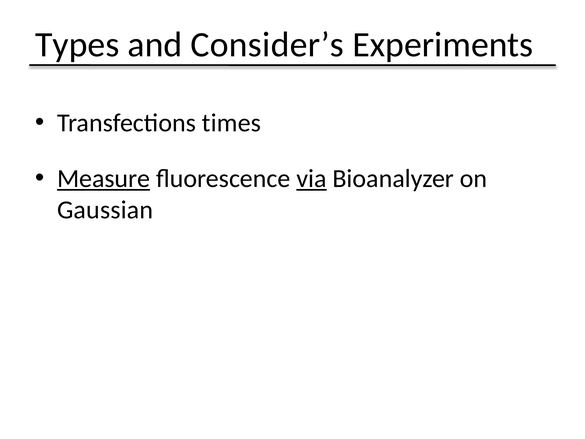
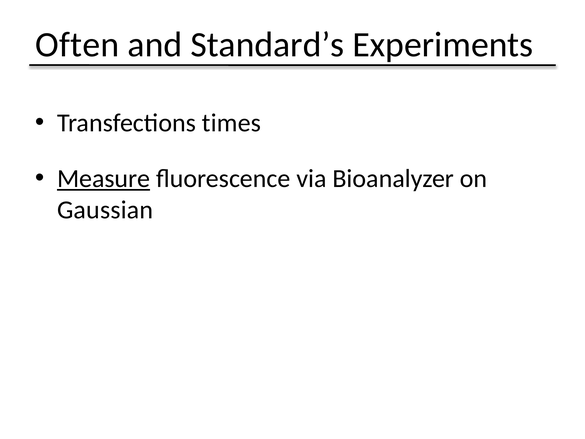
Types: Types -> Often (77, 45)
Consider’s: Consider’s -> Standard’s (267, 45)
via underline: present -> none (311, 179)
